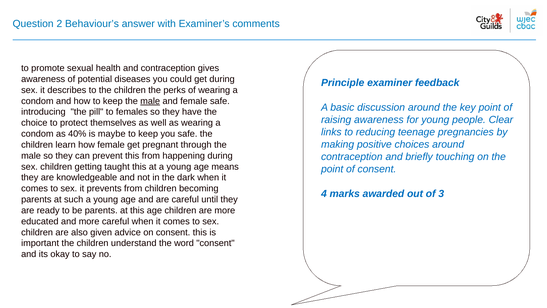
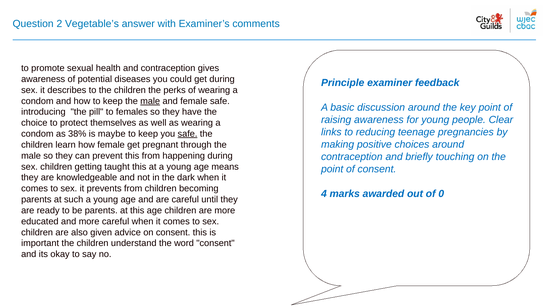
Behaviour’s: Behaviour’s -> Vegetable’s (92, 24)
40%: 40% -> 38% (77, 134)
safe underline: none -> present (187, 134)
3: 3 -> 0 (441, 194)
